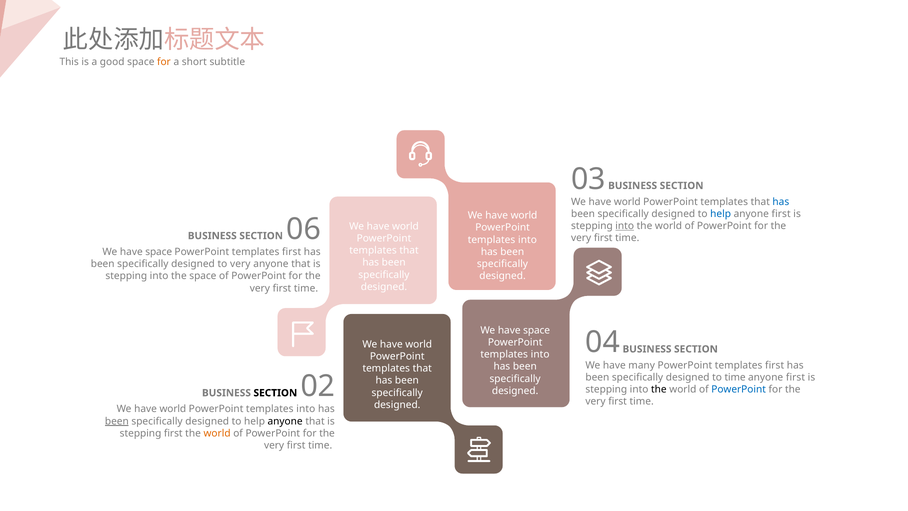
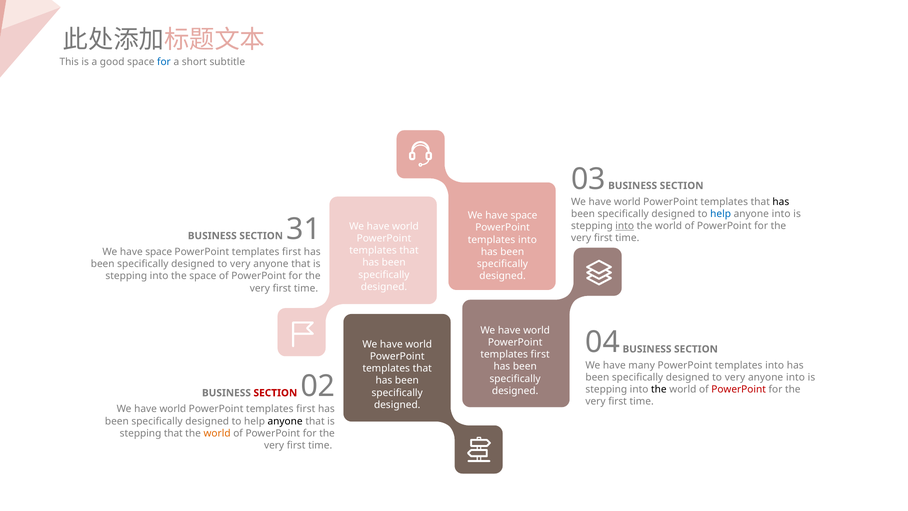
for colour: orange -> blue (164, 62)
has colour: blue -> black (781, 202)
first: first -> into (781, 214)
world: world -> space (524, 215)
06: 06 -> 31 (304, 229)
space: space -> world (537, 330)
into: into -> first (540, 354)
many PowerPoint templates first: first -> into (775, 365)
time: time -> very (735, 377)
first: first -> into (796, 377)
PowerPoint colour: blue -> red (739, 389)
SECTION colour: black -> red (275, 393)
into: into -> first (306, 409)
been underline: present -> none (117, 421)
stepping first: first -> that (173, 433)
